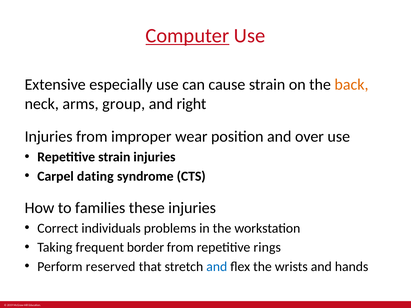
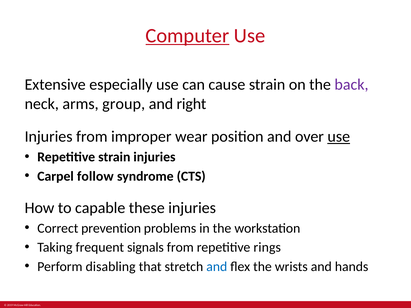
back colour: orange -> purple (351, 85)
use underline: none -> present (339, 137)
dating: dating -> follow (95, 176)
families: families -> capable (100, 208)
individuals: individuals -> prevention (111, 228)
border: border -> signals (145, 248)
reserved: reserved -> disabling (111, 267)
